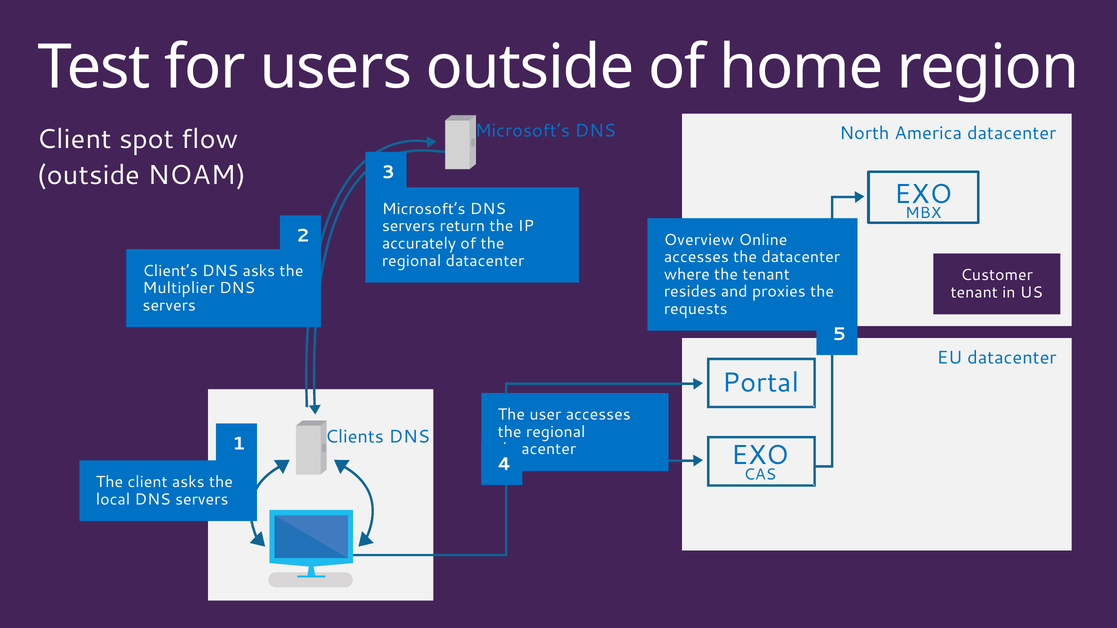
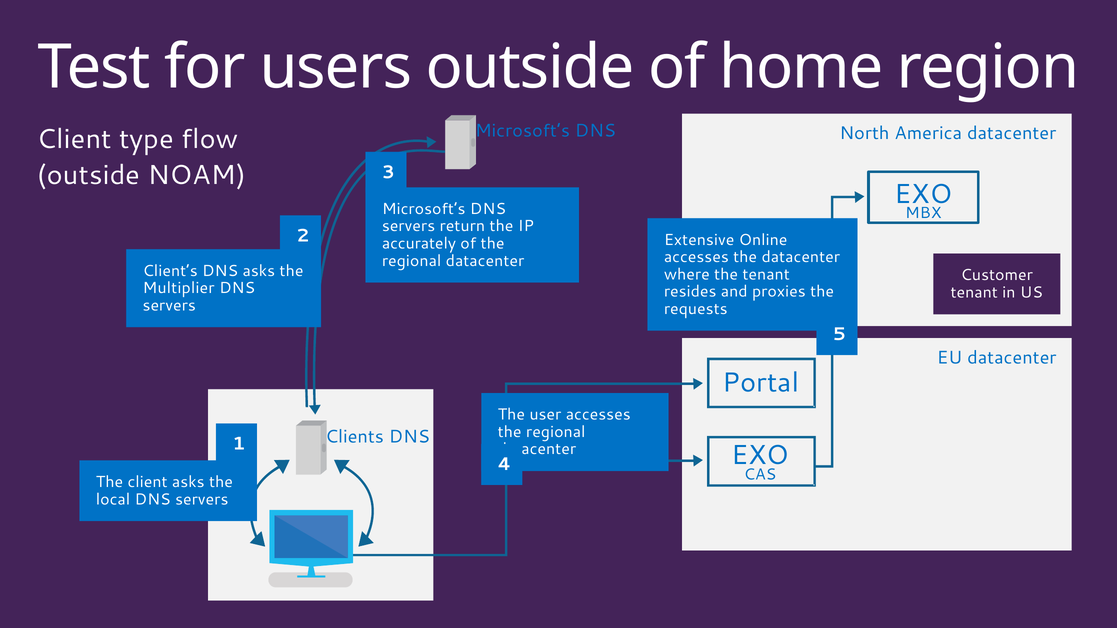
spot: spot -> type (146, 139)
Overview: Overview -> Extensive (699, 240)
